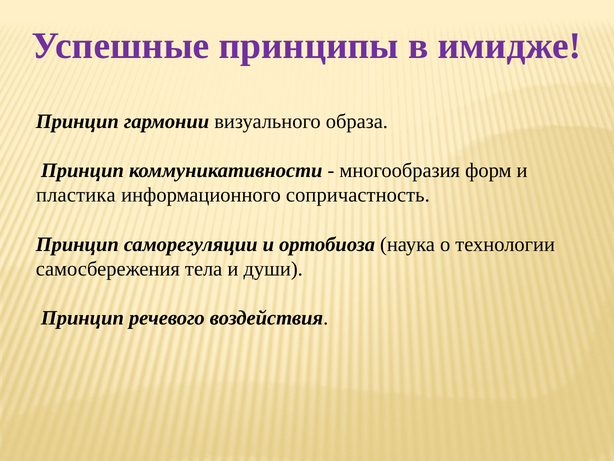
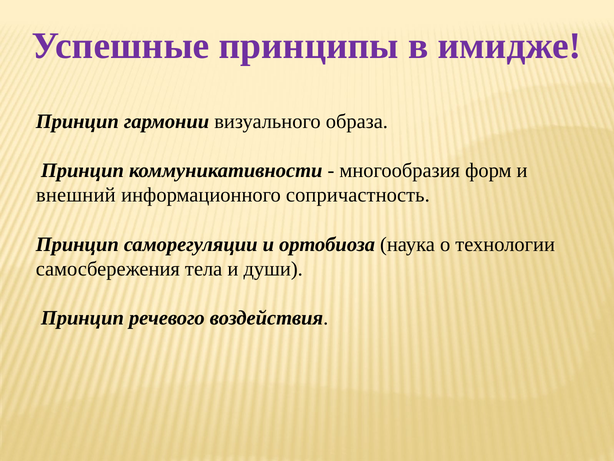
пластика: пластика -> внешний (76, 195)
